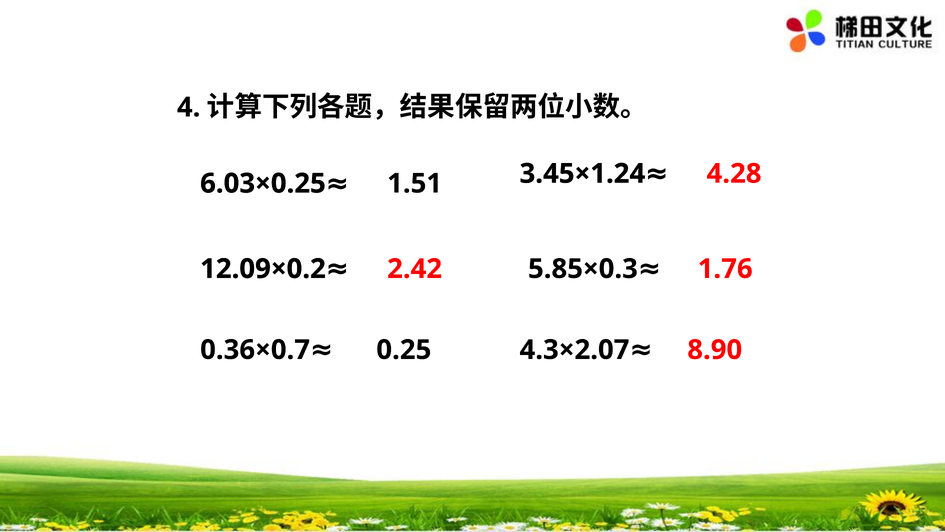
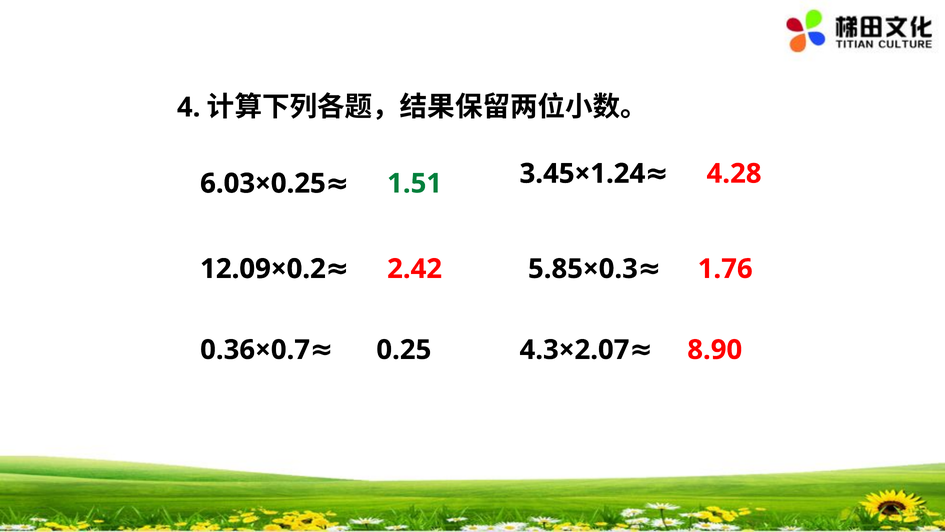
1.51 colour: black -> green (415, 183)
